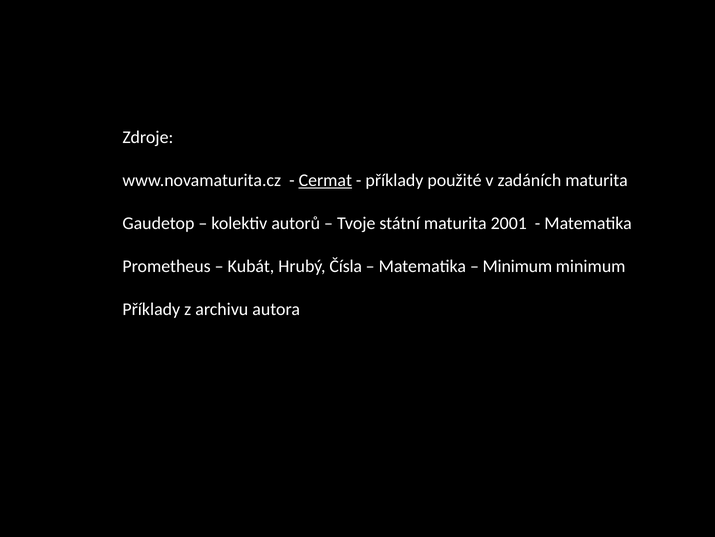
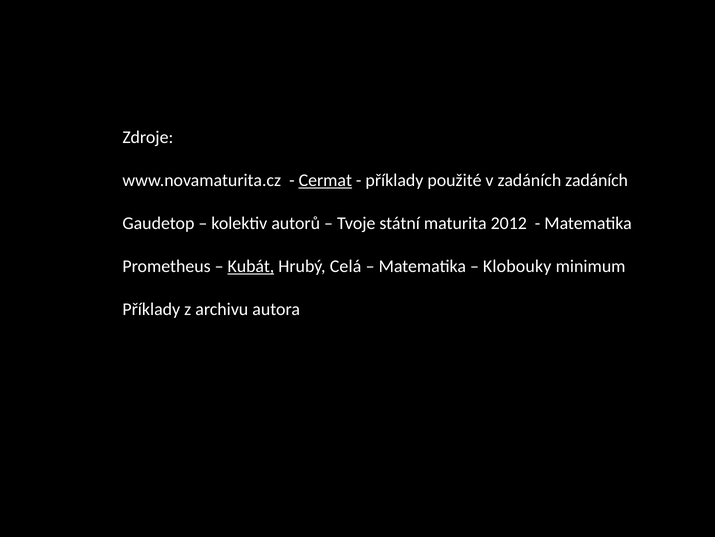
zadáních maturita: maturita -> zadáních (597, 180)
2001: 2001 -> 2012 (509, 223)
Kubát underline: none -> present (251, 266)
Čísla: Čísla -> Celá (346, 266)
Minimum: Minimum -> Klobouky (517, 266)
